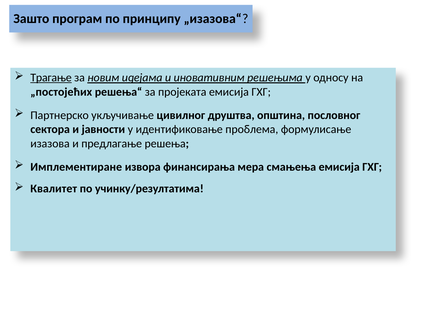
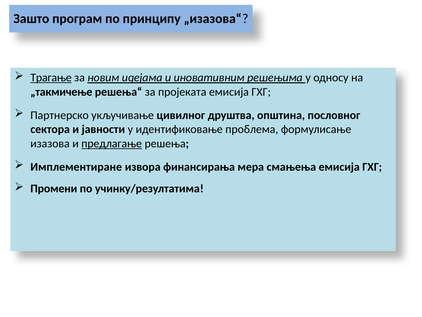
„постојећих: „постојећих -> „такмичење (61, 92)
предлагање underline: none -> present (112, 143)
Квалитет: Квалитет -> Промени (54, 188)
